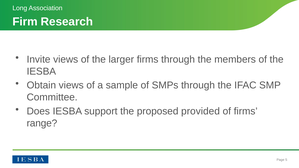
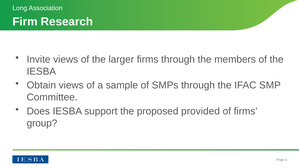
range: range -> group (42, 123)
